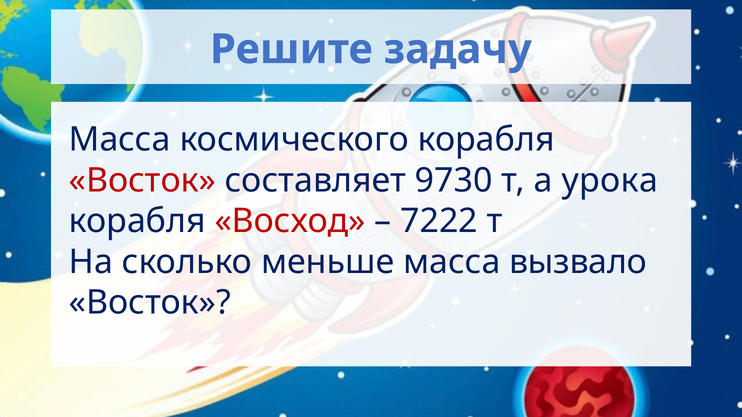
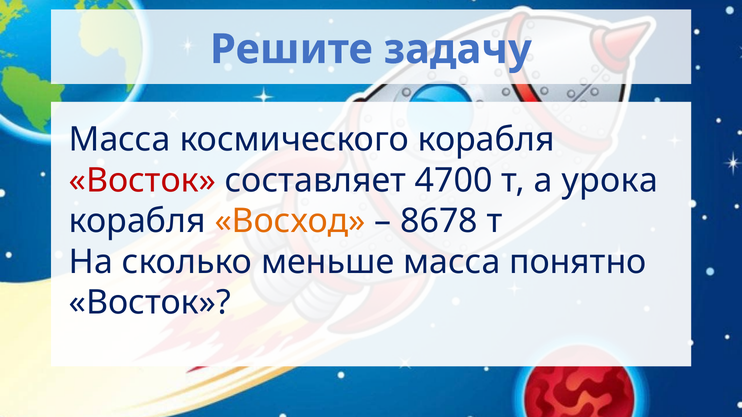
9730: 9730 -> 4700 (454, 181)
Восход colour: red -> orange (290, 221)
7222: 7222 -> 8678 (439, 221)
вызвало: вызвало -> понятно (578, 262)
